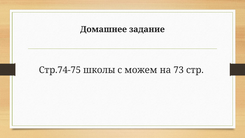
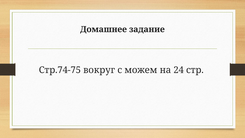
школы: школы -> вокруг (99, 70)
73: 73 -> 24 (179, 70)
